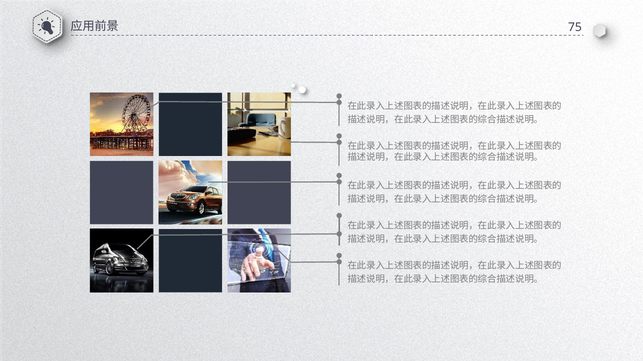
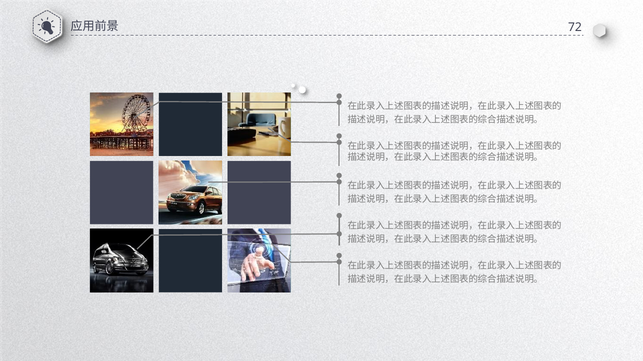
75: 75 -> 72 (575, 27)
